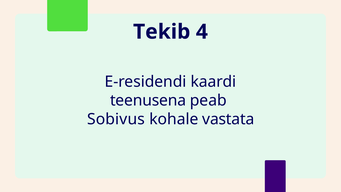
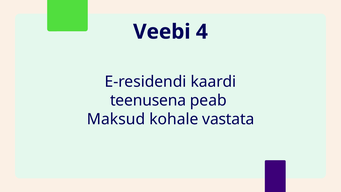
Tekib: Tekib -> Veebi (162, 32)
Sobivus: Sobivus -> Maksud (116, 119)
